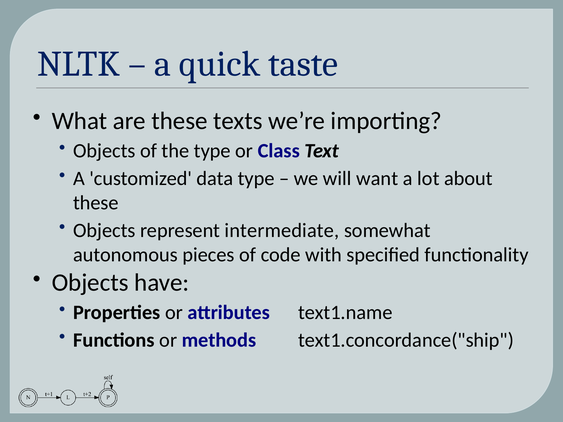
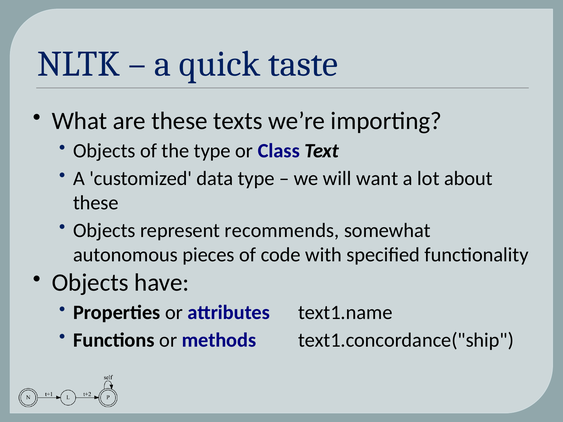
intermediate: intermediate -> recommends (282, 231)
